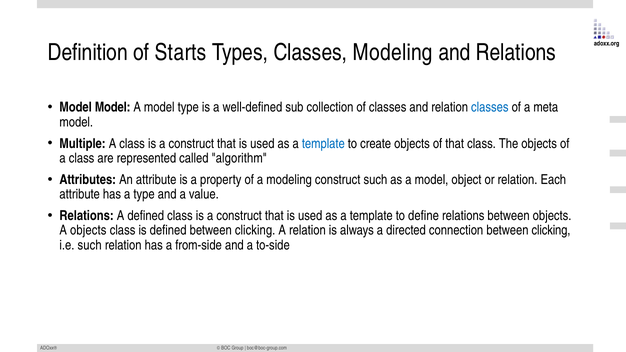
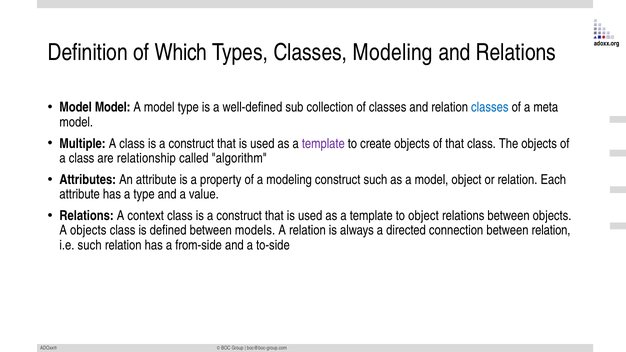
Starts: Starts -> Which (181, 53)
template colour: blue -> purple (323, 144)
represented: represented -> relationship (146, 158)
A defined: defined -> context (146, 216)
to define: define -> object (423, 216)
defined between clicking: clicking -> models (255, 231)
connection between clicking: clicking -> relation (551, 231)
